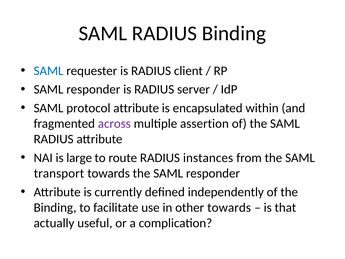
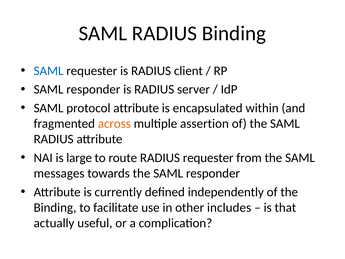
across colour: purple -> orange (114, 124)
RADIUS instances: instances -> requester (208, 158)
transport: transport -> messages (59, 173)
other towards: towards -> includes (229, 207)
